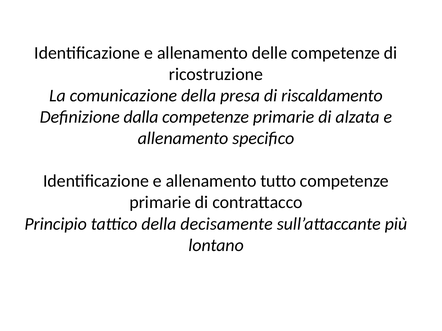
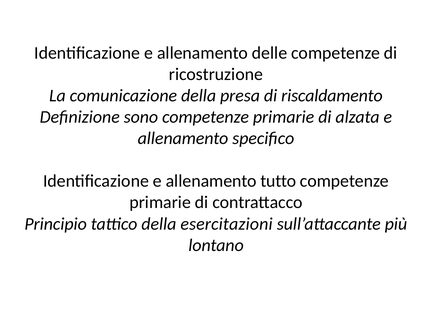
dalla: dalla -> sono (141, 117)
decisamente: decisamente -> esercitazioni (227, 224)
